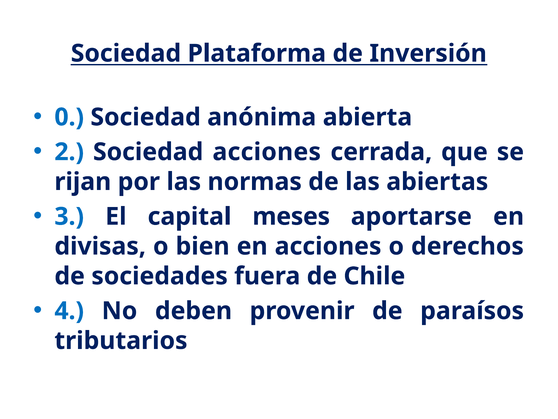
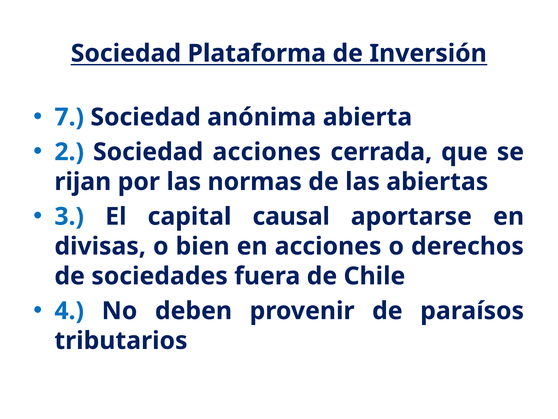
0: 0 -> 7 (69, 117)
meses: meses -> causal (291, 216)
